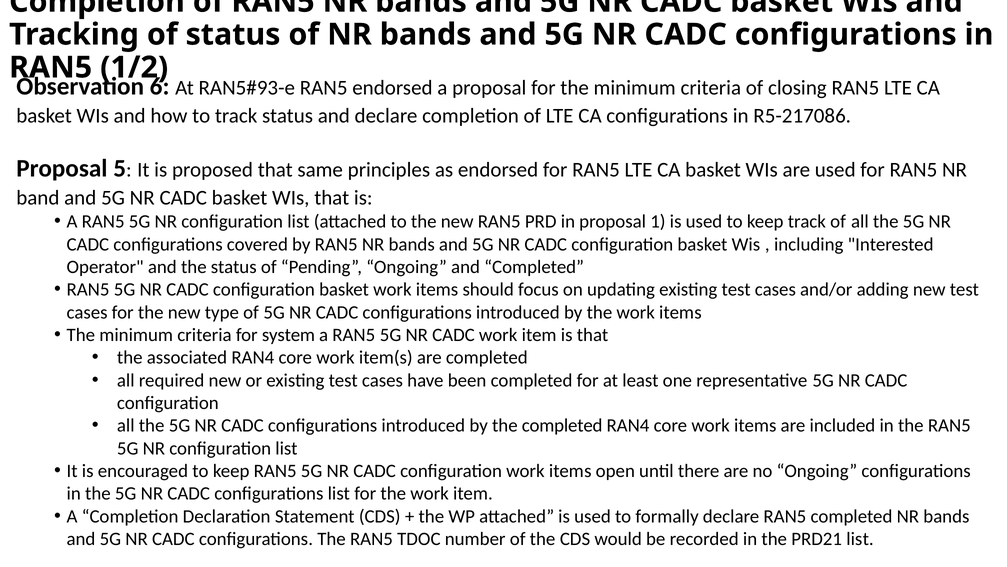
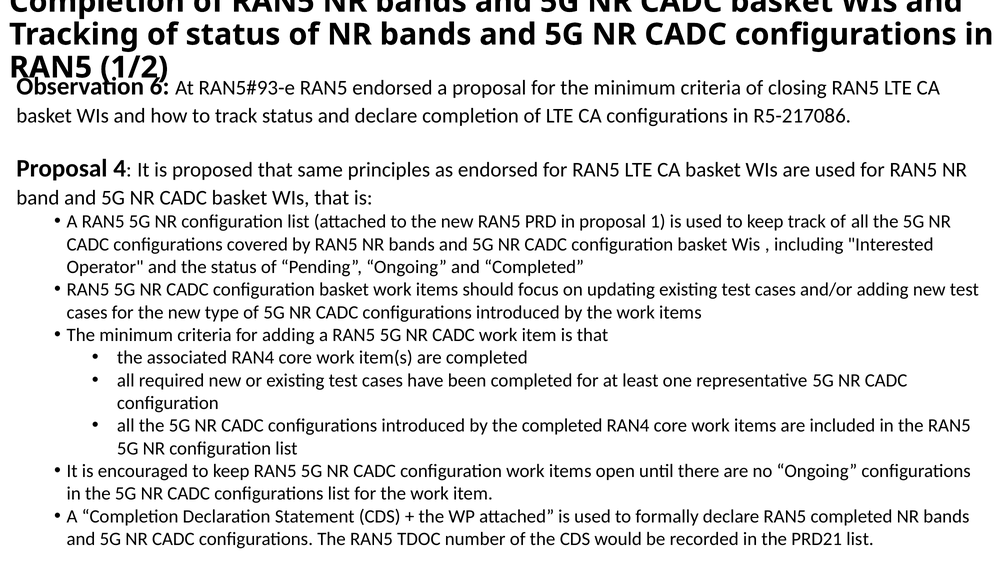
5: 5 -> 4 (120, 168)
for system: system -> adding (288, 335)
